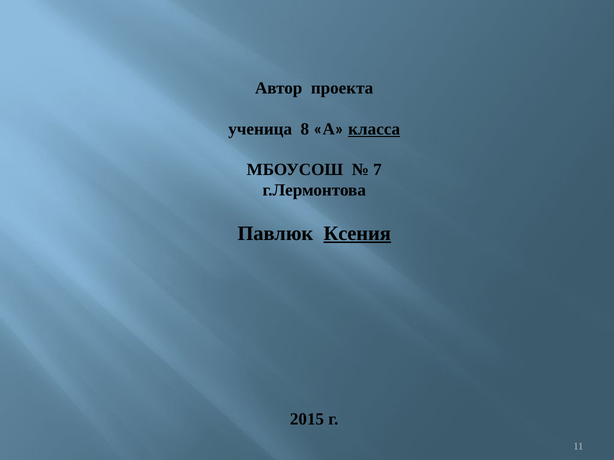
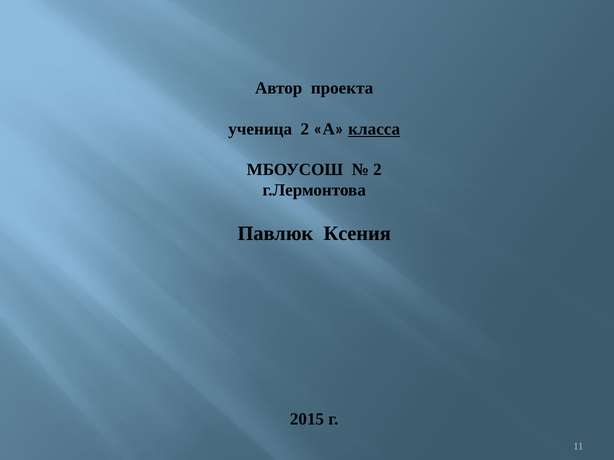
ученица 8: 8 -> 2 (305, 129)
7: 7 -> 2 (377, 170)
Ксения underline: present -> none (357, 234)
